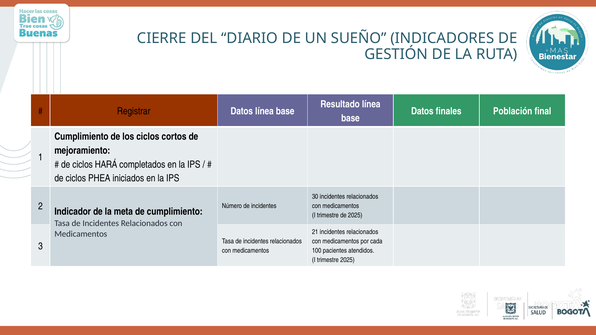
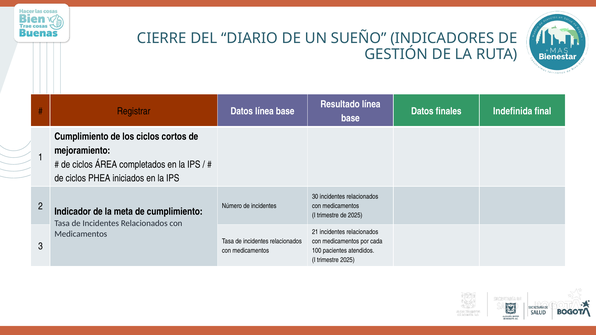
Población: Población -> Indefinida (513, 111)
HARÁ: HARÁ -> ÁREA (106, 165)
